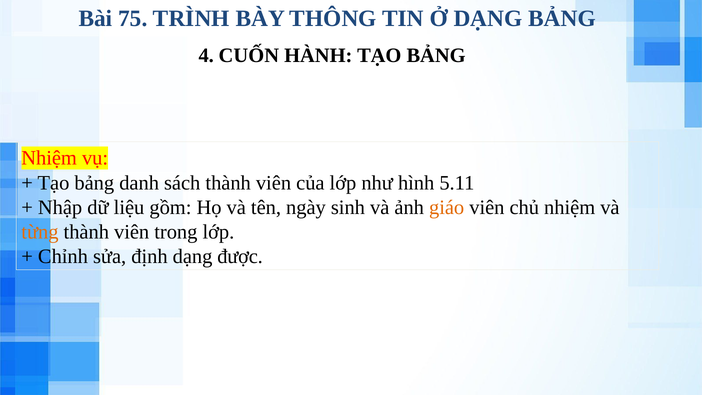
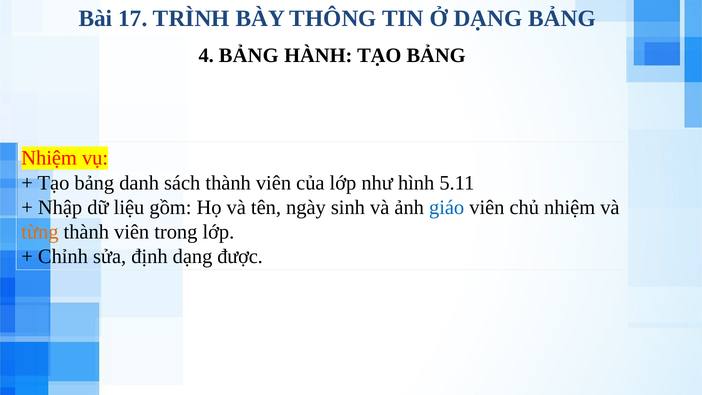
75: 75 -> 17 (133, 18)
4 CUỐN: CUỐN -> BẢNG (249, 56)
giáo colour: orange -> blue (447, 207)
